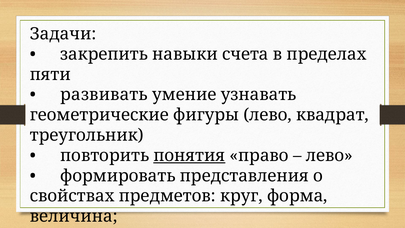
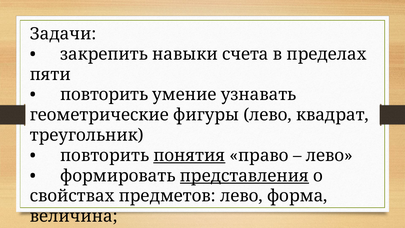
развивать: развивать -> повторить (104, 95)
представления underline: none -> present (244, 176)
предметов круг: круг -> лево (241, 196)
